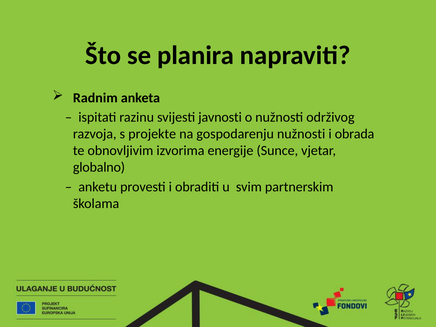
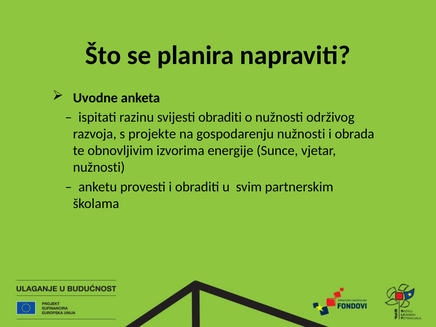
Radnim: Radnim -> Uvodne (95, 98)
svijesti javnosti: javnosti -> obraditi (220, 117)
globalno: globalno -> nužnosti (99, 167)
